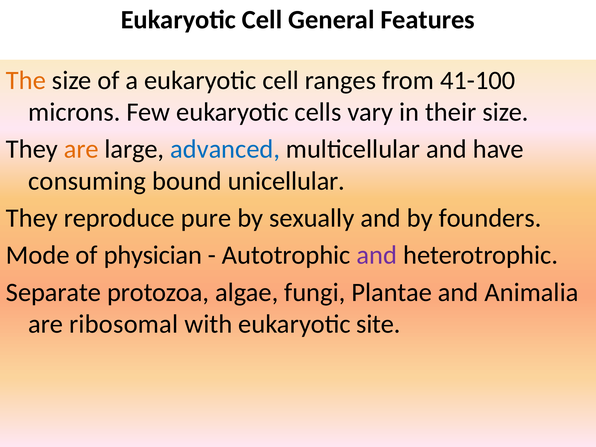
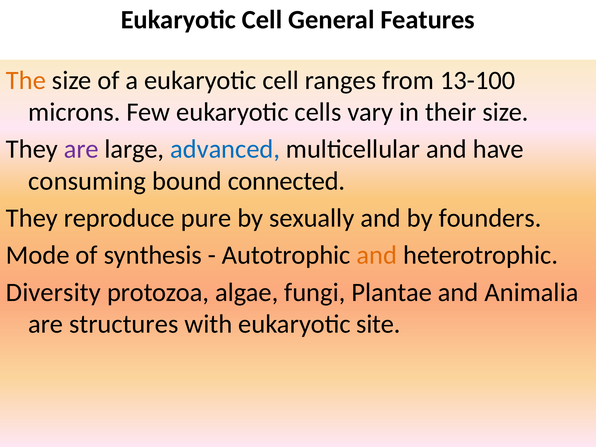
41-100: 41-100 -> 13-100 (478, 80)
are colour: orange -> purple (81, 149)
unicellular: unicellular -> connected (286, 181)
physician: physician -> synthesis (153, 255)
and colour: purple -> orange (377, 255)
Separate: Separate -> Diversity (53, 292)
ribosomal: ribosomal -> structures (124, 324)
